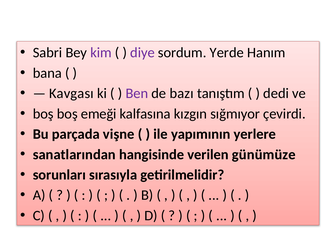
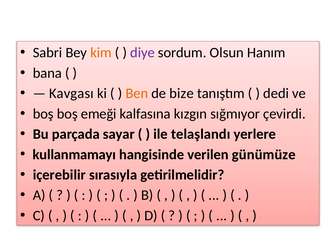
kim colour: purple -> orange (101, 53)
Yerde: Yerde -> Olsun (227, 53)
Ben colour: purple -> orange (137, 93)
bazı: bazı -> bize (182, 93)
vişne: vişne -> sayar (119, 134)
yapımının: yapımının -> telaşlandı (201, 134)
sanatlarından: sanatlarından -> kullanmamayı (74, 154)
sorunları: sorunları -> içerebilir (59, 175)
